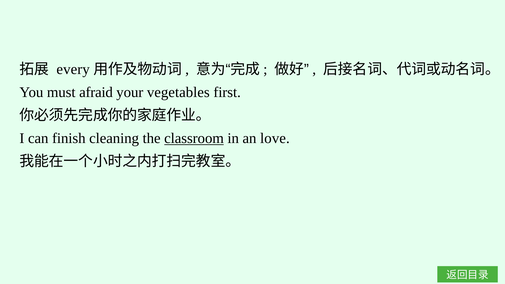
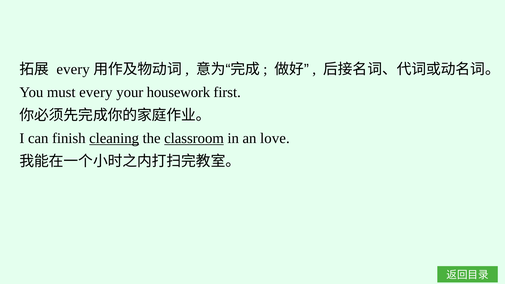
must afraid: afraid -> every (96, 92)
vegetables: vegetables -> housework (178, 92)
cleaning underline: none -> present (114, 138)
